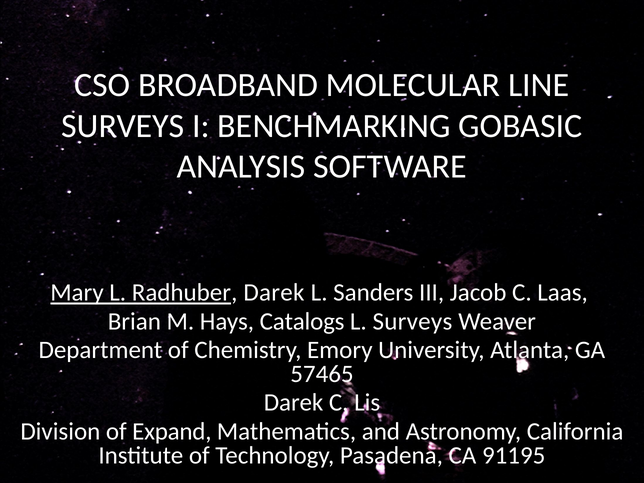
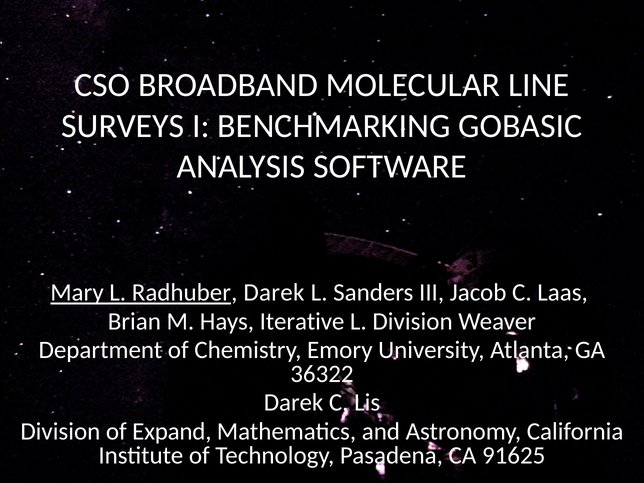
Catalogs: Catalogs -> Iterative (302, 321)
L Surveys: Surveys -> Division (413, 321)
57465: 57465 -> 36322 (322, 374)
91195: 91195 -> 91625 (514, 455)
